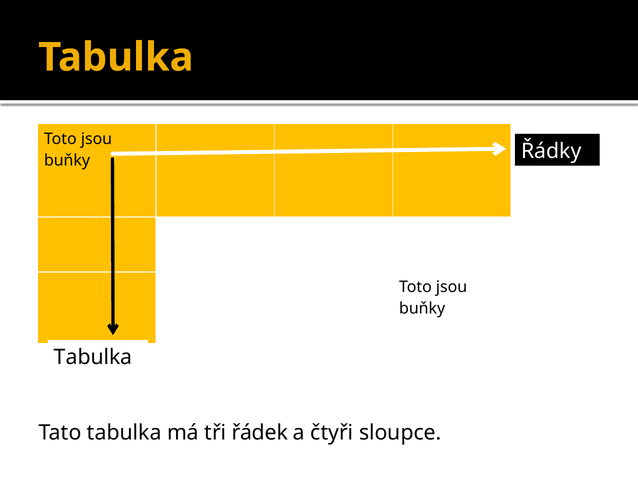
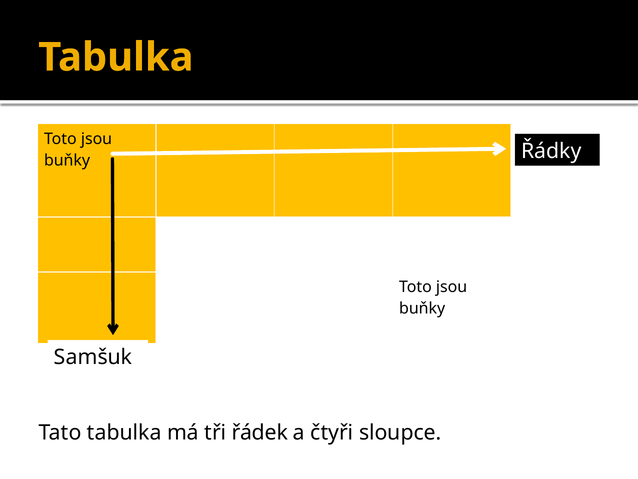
Tabulka: Tabulka -> Samšuk (93, 357)
